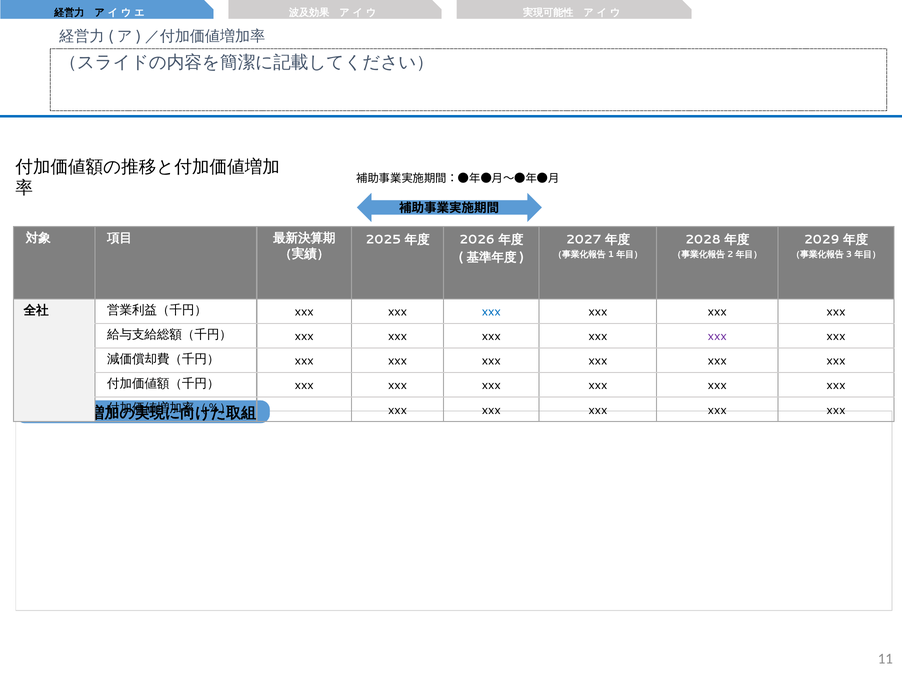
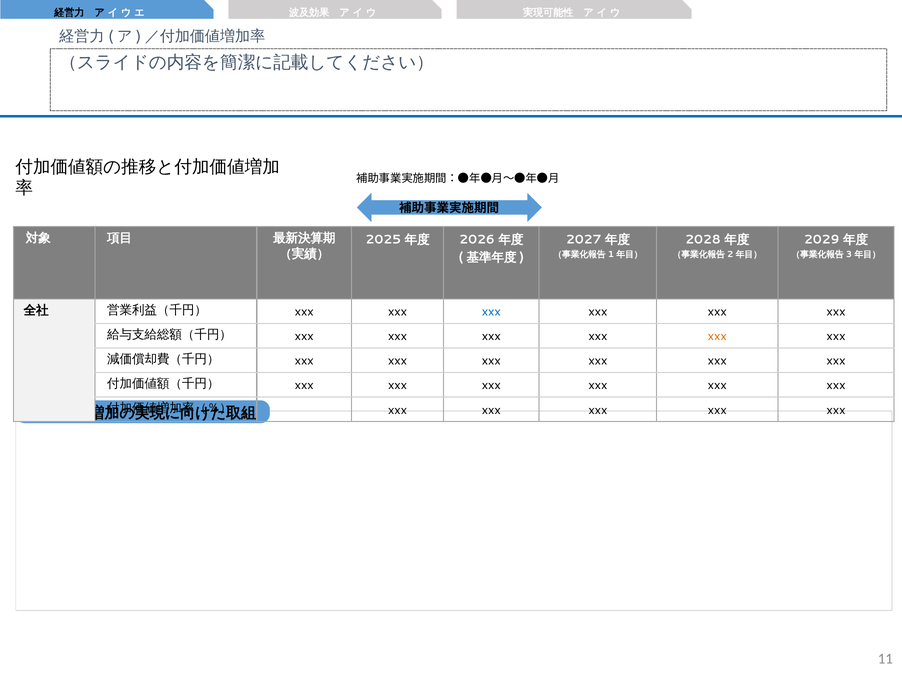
xxx colour: purple -> orange (717, 337)
